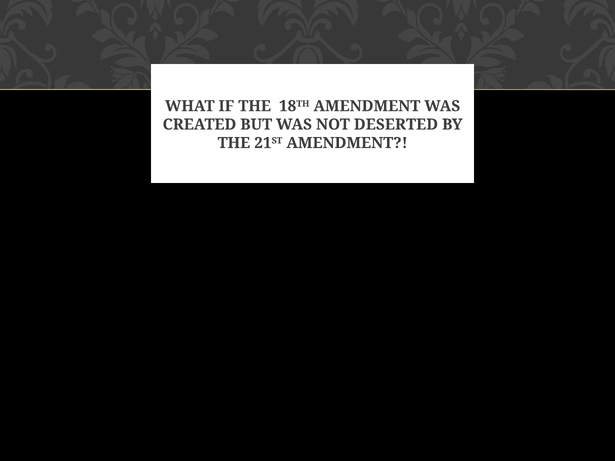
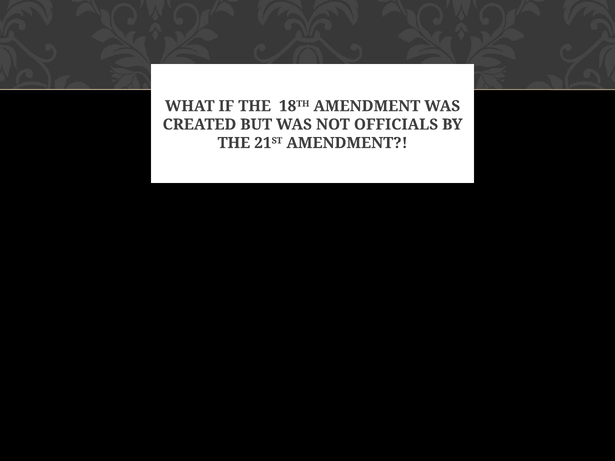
DESERTED: DESERTED -> OFFICIALS (396, 125)
